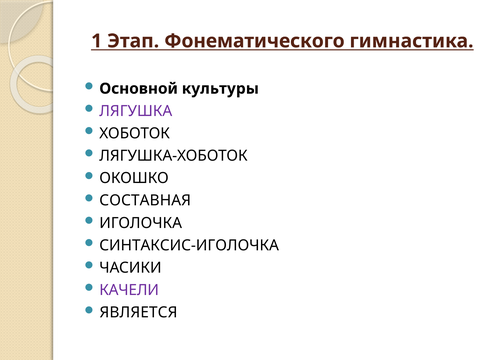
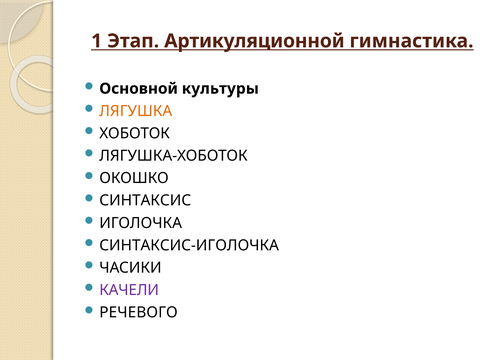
Фонематического: Фонематического -> Артикуляционной (254, 41)
ЛЯГУШКА colour: purple -> orange (136, 111)
СОСТАВНАЯ: СОСТАВНАЯ -> СИНТАКСИС (145, 201)
ЯВЛЯЕТСЯ: ЯВЛЯЕТСЯ -> РЕЧЕВОГО (139, 313)
